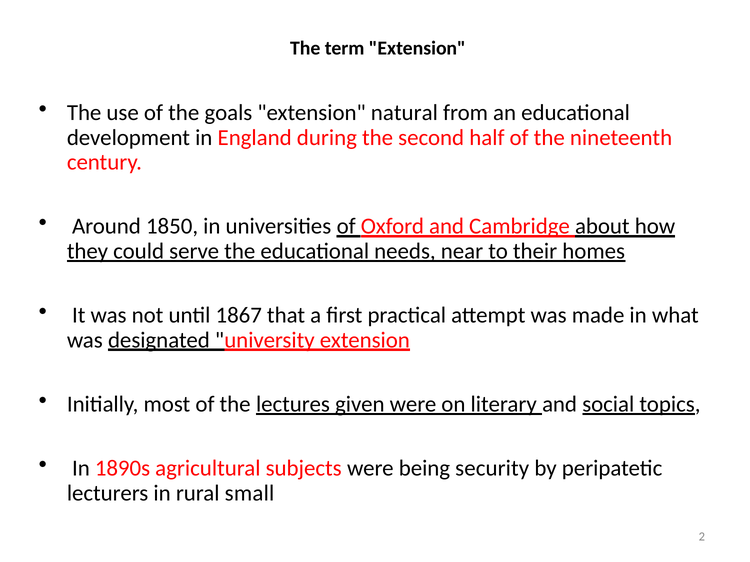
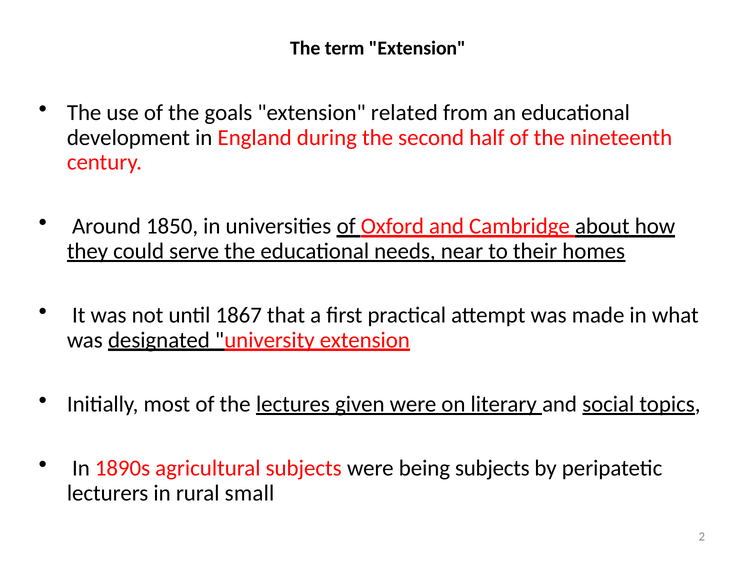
natural: natural -> related (404, 113)
being security: security -> subjects (492, 469)
